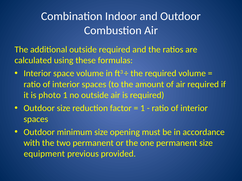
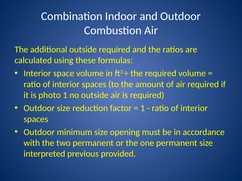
equipment: equipment -> interpreted (44, 154)
